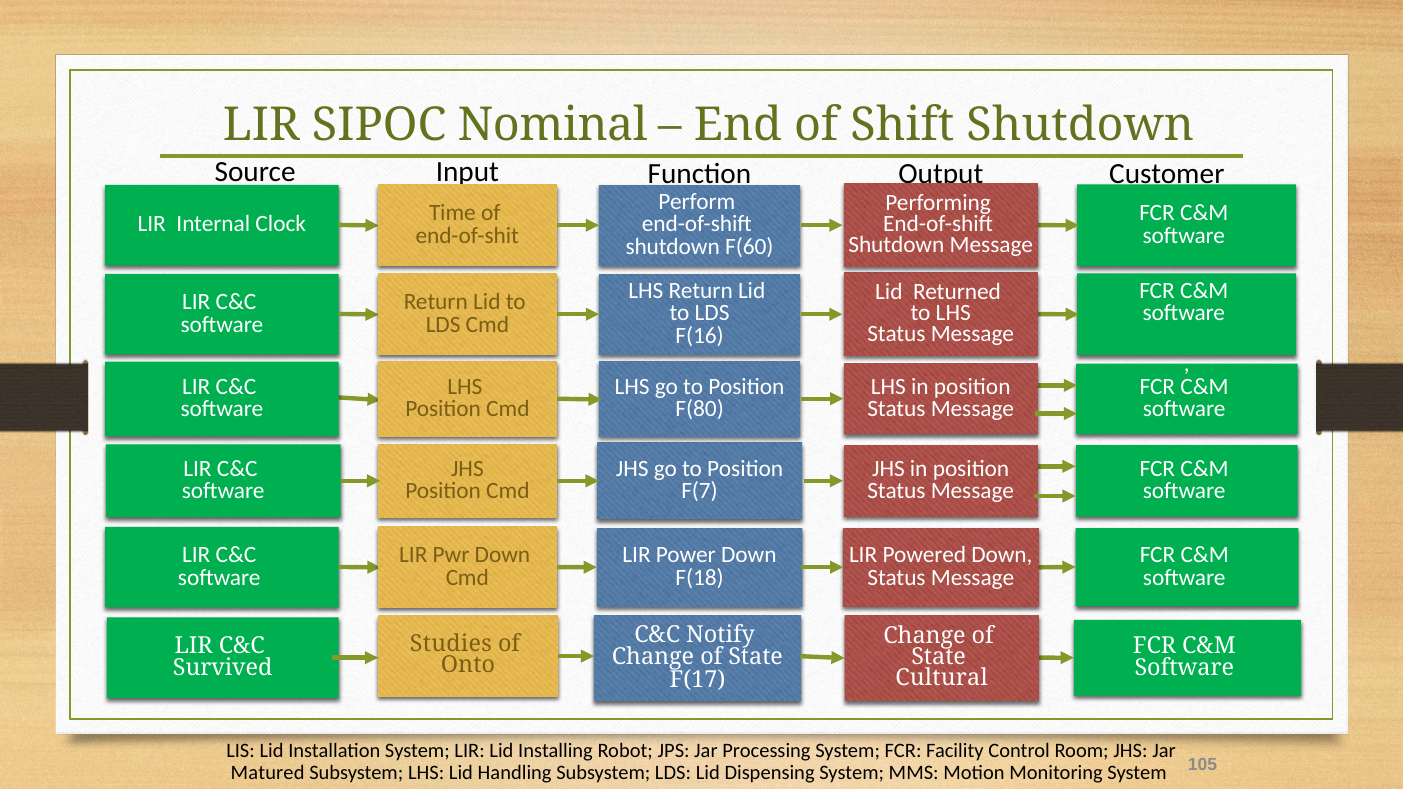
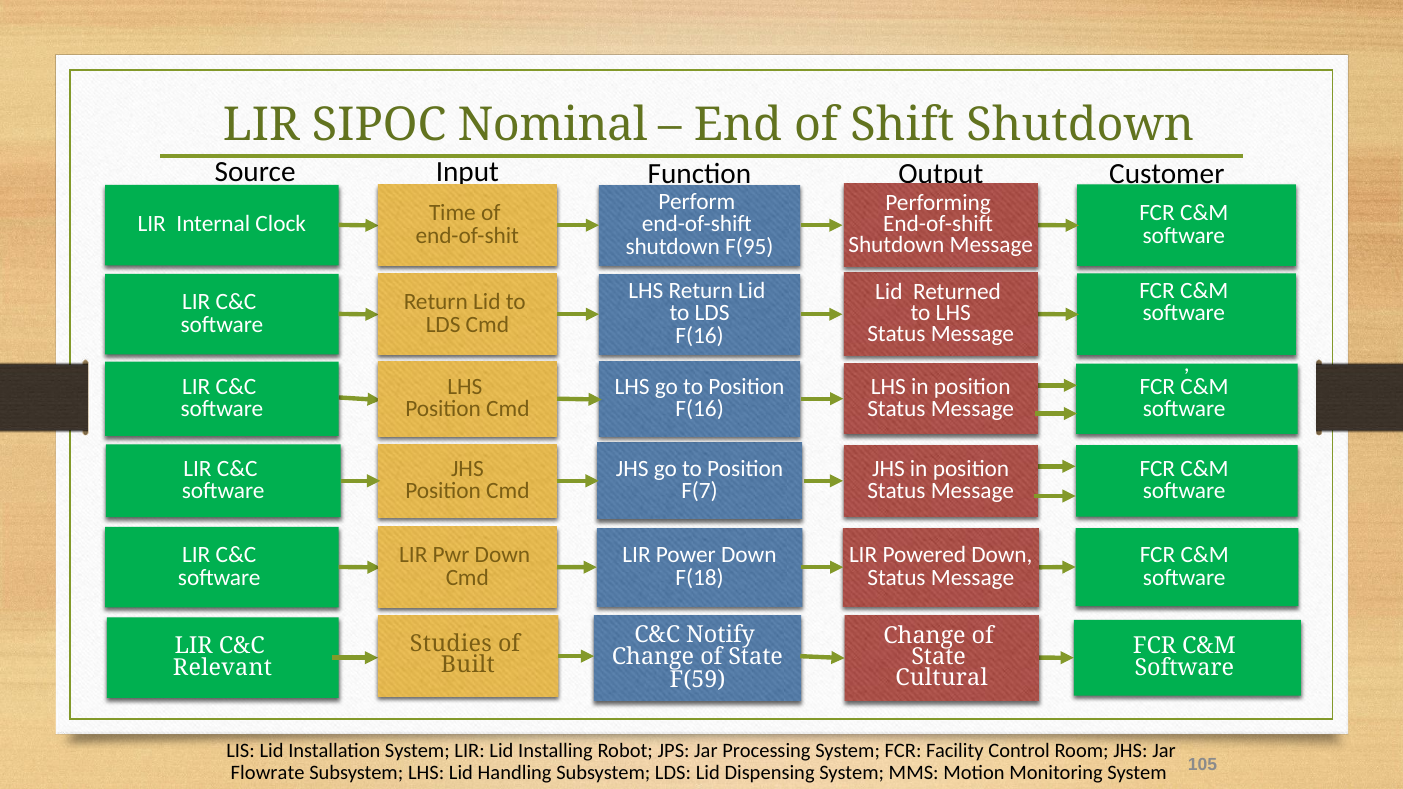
F(60: F(60 -> F(95 (749, 247)
F(80: F(80 -> F(16 (700, 409)
Onto: Onto -> Built (468, 665)
Survived: Survived -> Relevant (223, 668)
F(17: F(17 -> F(59 (698, 680)
Matured: Matured -> Flowrate (268, 773)
